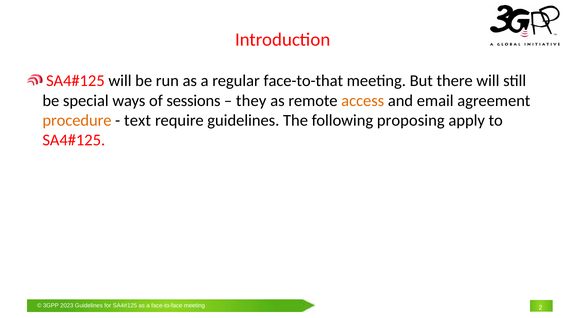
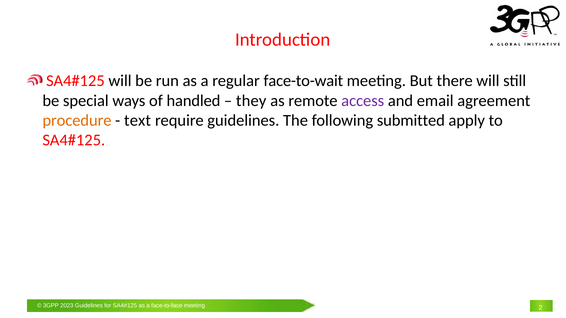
face-to-that: face-to-that -> face-to-wait (303, 81)
sessions: sessions -> handled (193, 101)
access colour: orange -> purple (363, 101)
proposing: proposing -> submitted (411, 121)
